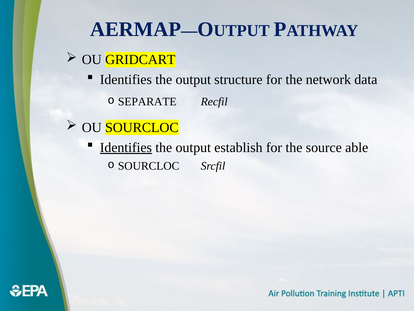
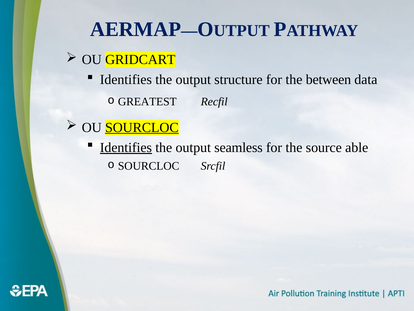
network: network -> between (328, 80)
SEPARATE: SEPARATE -> GREATEST (147, 102)
SOURCLOC underline: none -> present (142, 127)
establish: establish -> seamless (238, 147)
